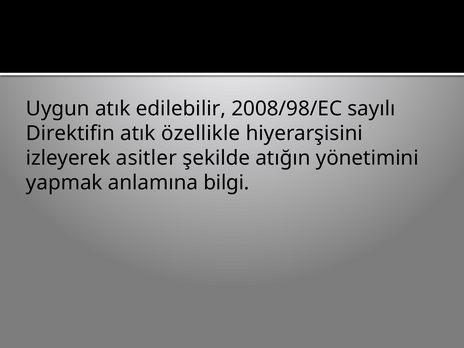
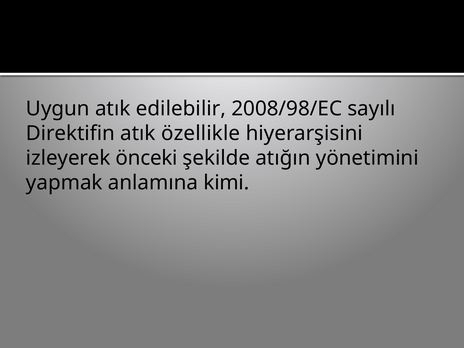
asitler: asitler -> önceki (147, 158)
bilgi: bilgi -> kimi (226, 183)
